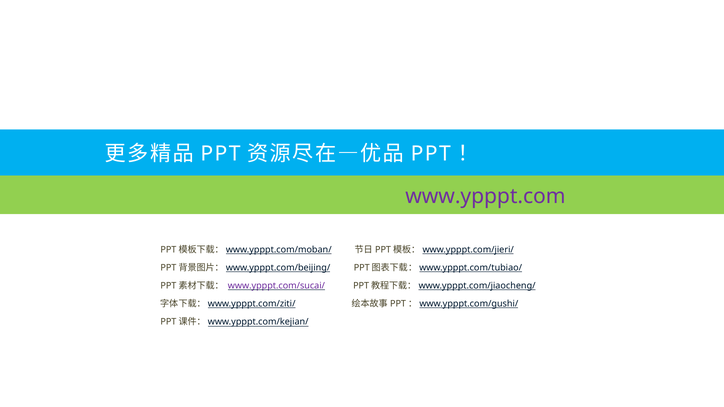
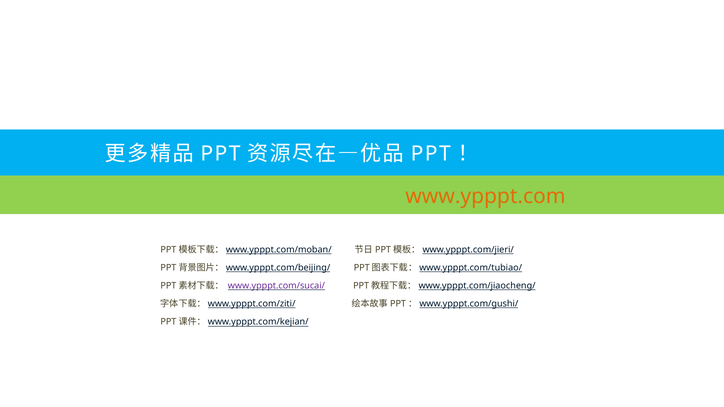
www.ypppt.com colour: purple -> orange (485, 196)
